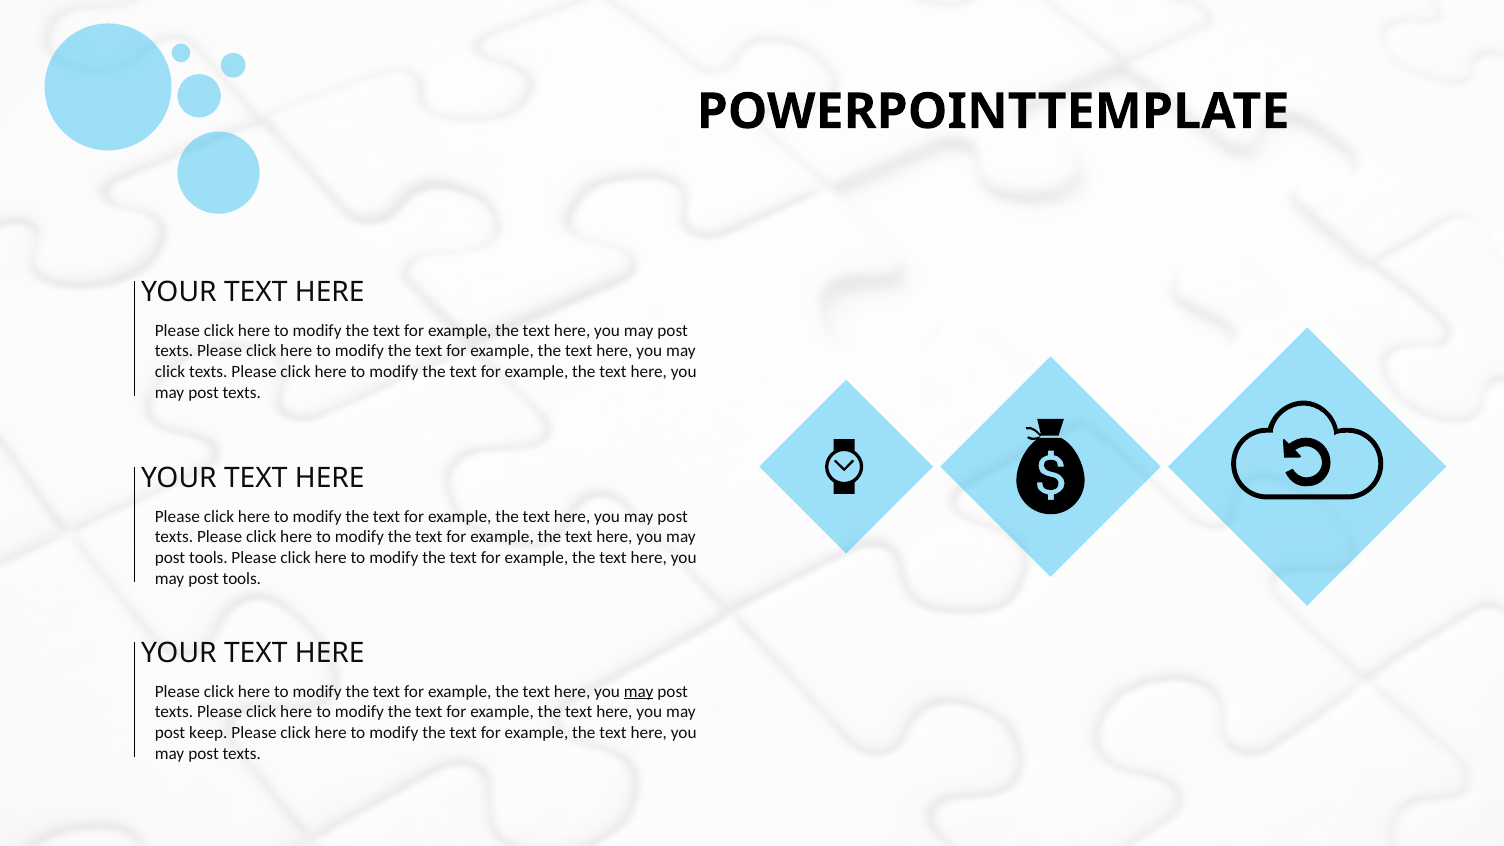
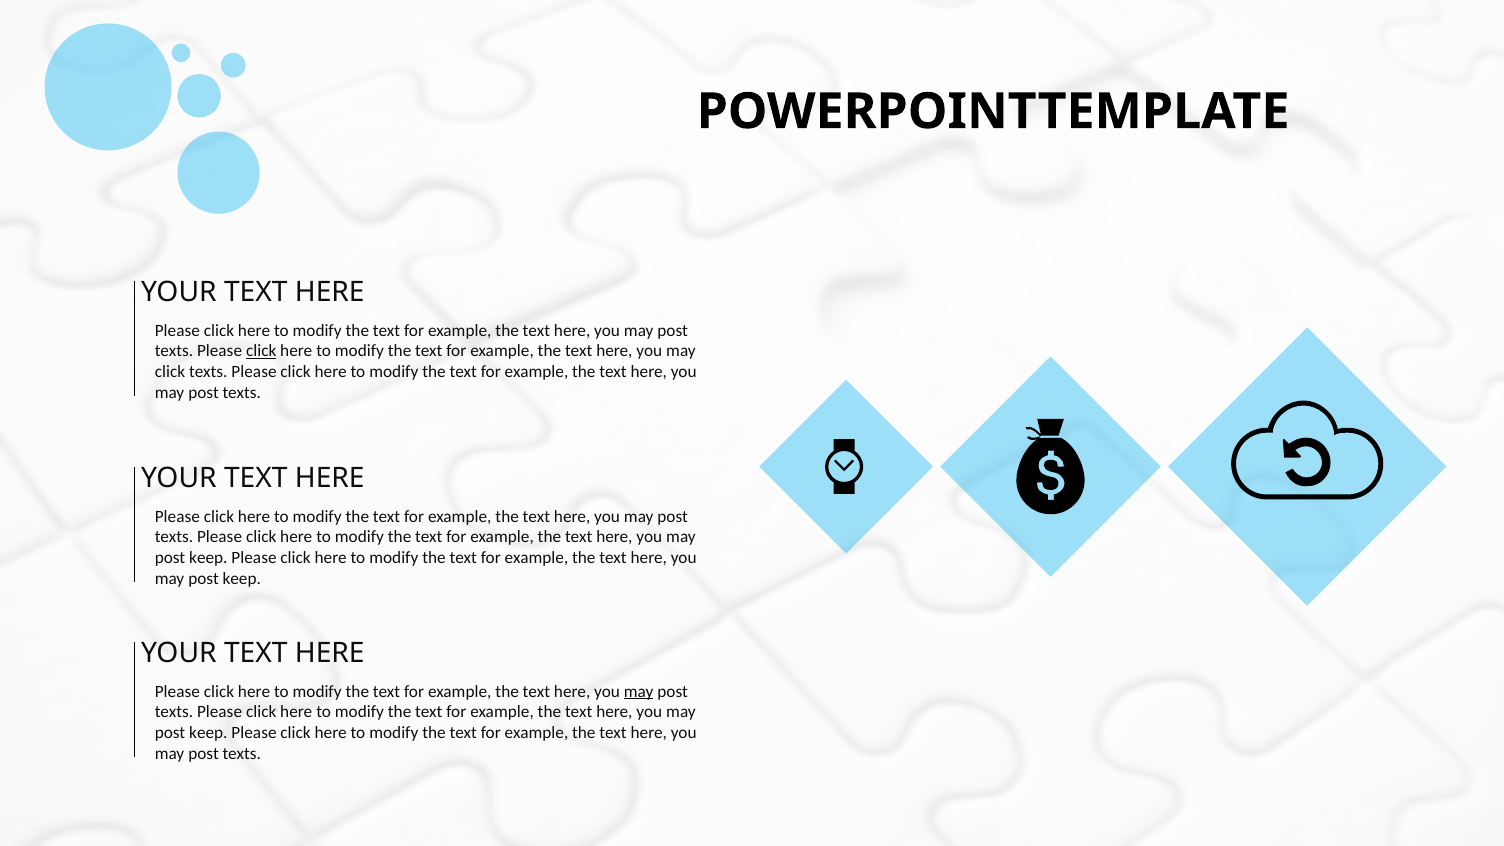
click underline: none -> present (261, 351)
tools: tools -> keep (208, 558)
tools: tools -> keep (242, 579)
